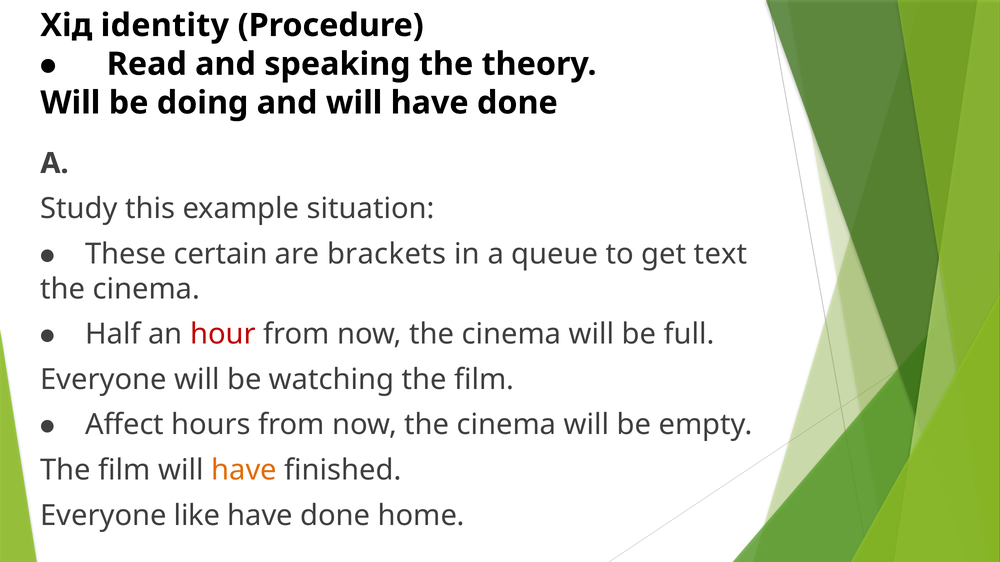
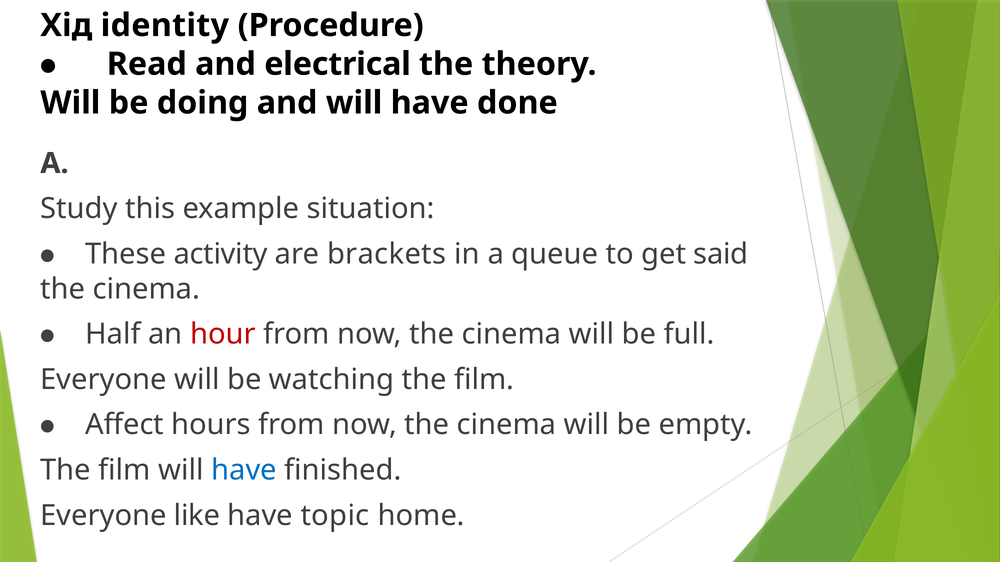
speaking: speaking -> electrical (338, 64)
certain: certain -> activity (221, 254)
text: text -> said (721, 254)
have colour: orange -> blue (244, 471)
done: done -> topic (335, 516)
